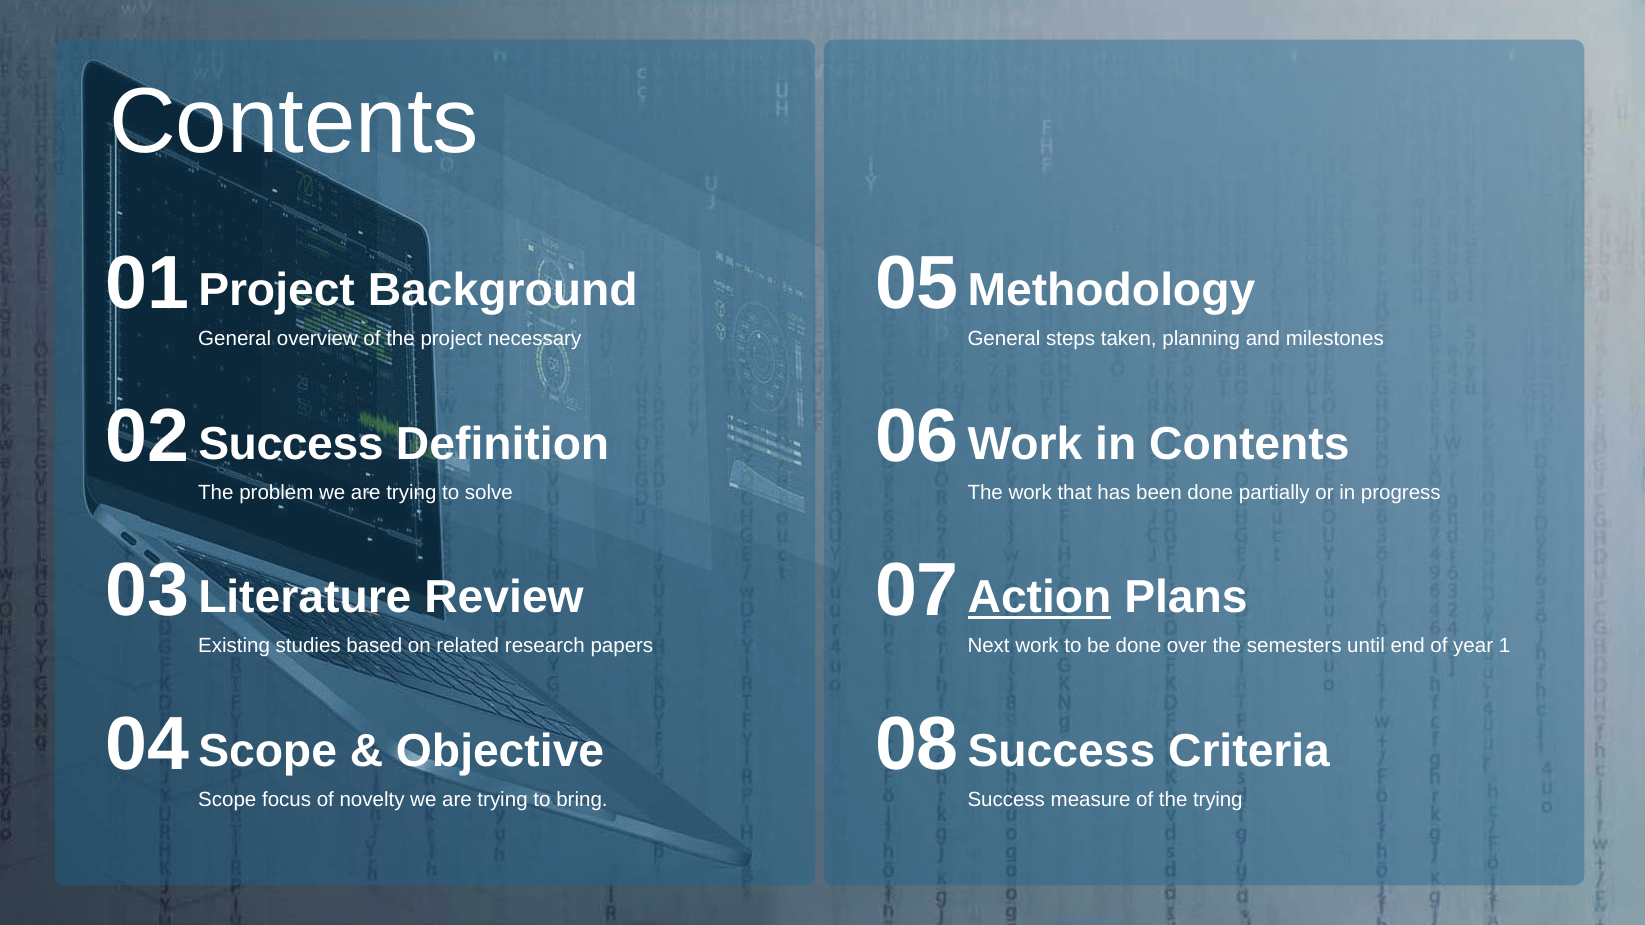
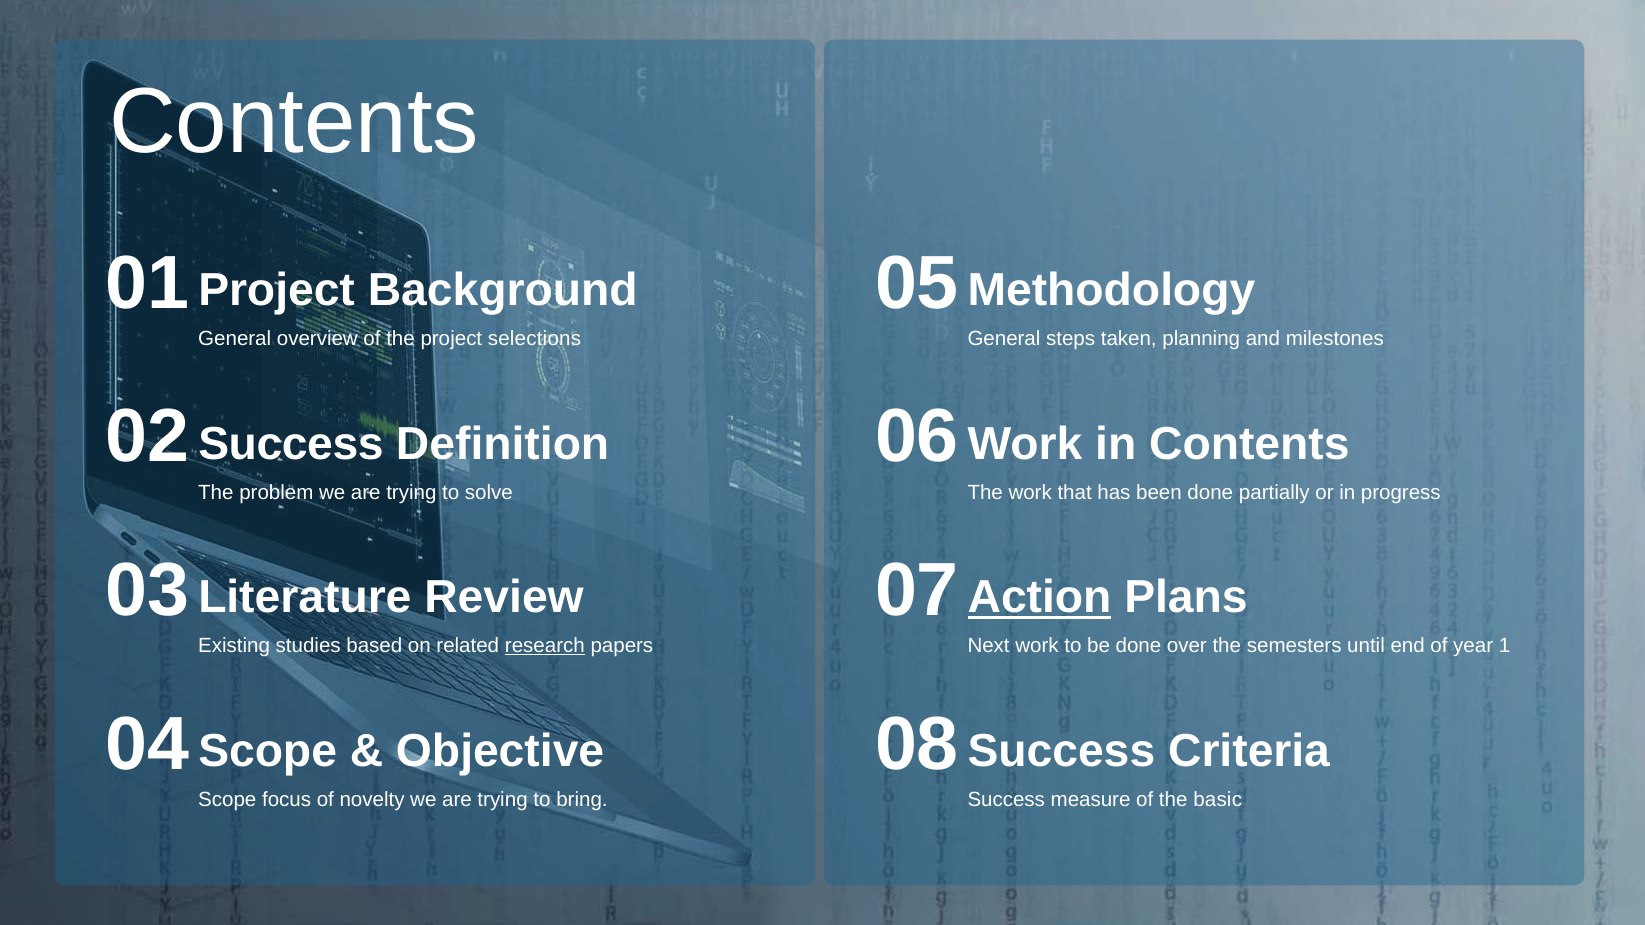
necessary: necessary -> selections (534, 339)
research underline: none -> present (545, 646)
the trying: trying -> basic (1218, 800)
